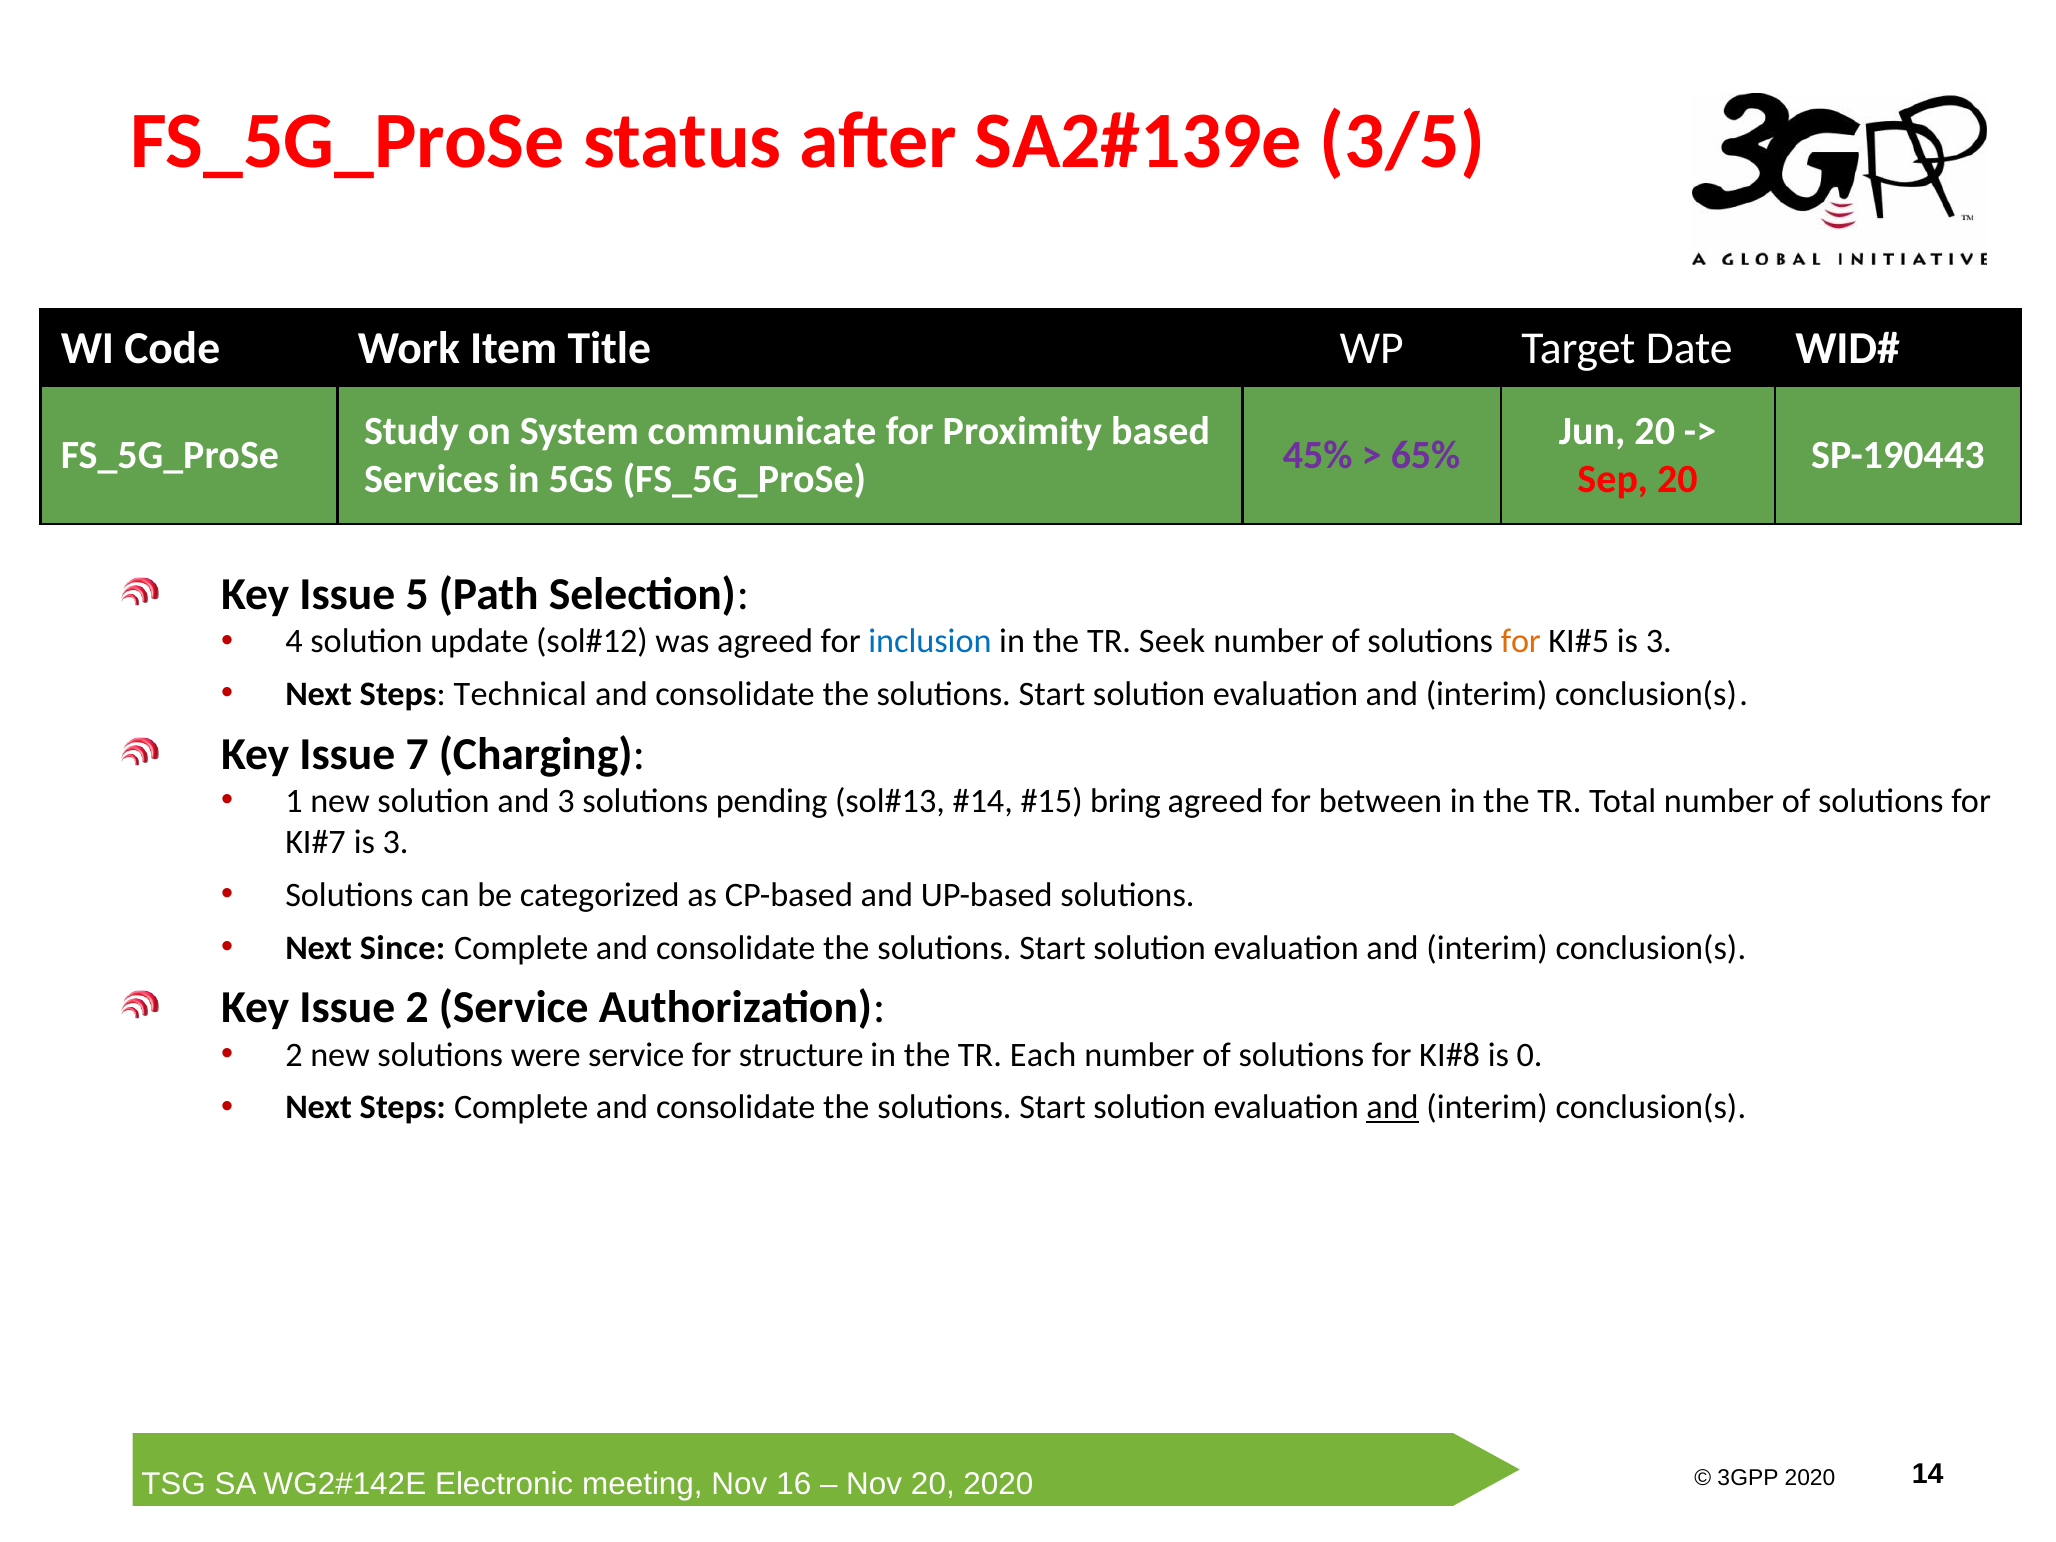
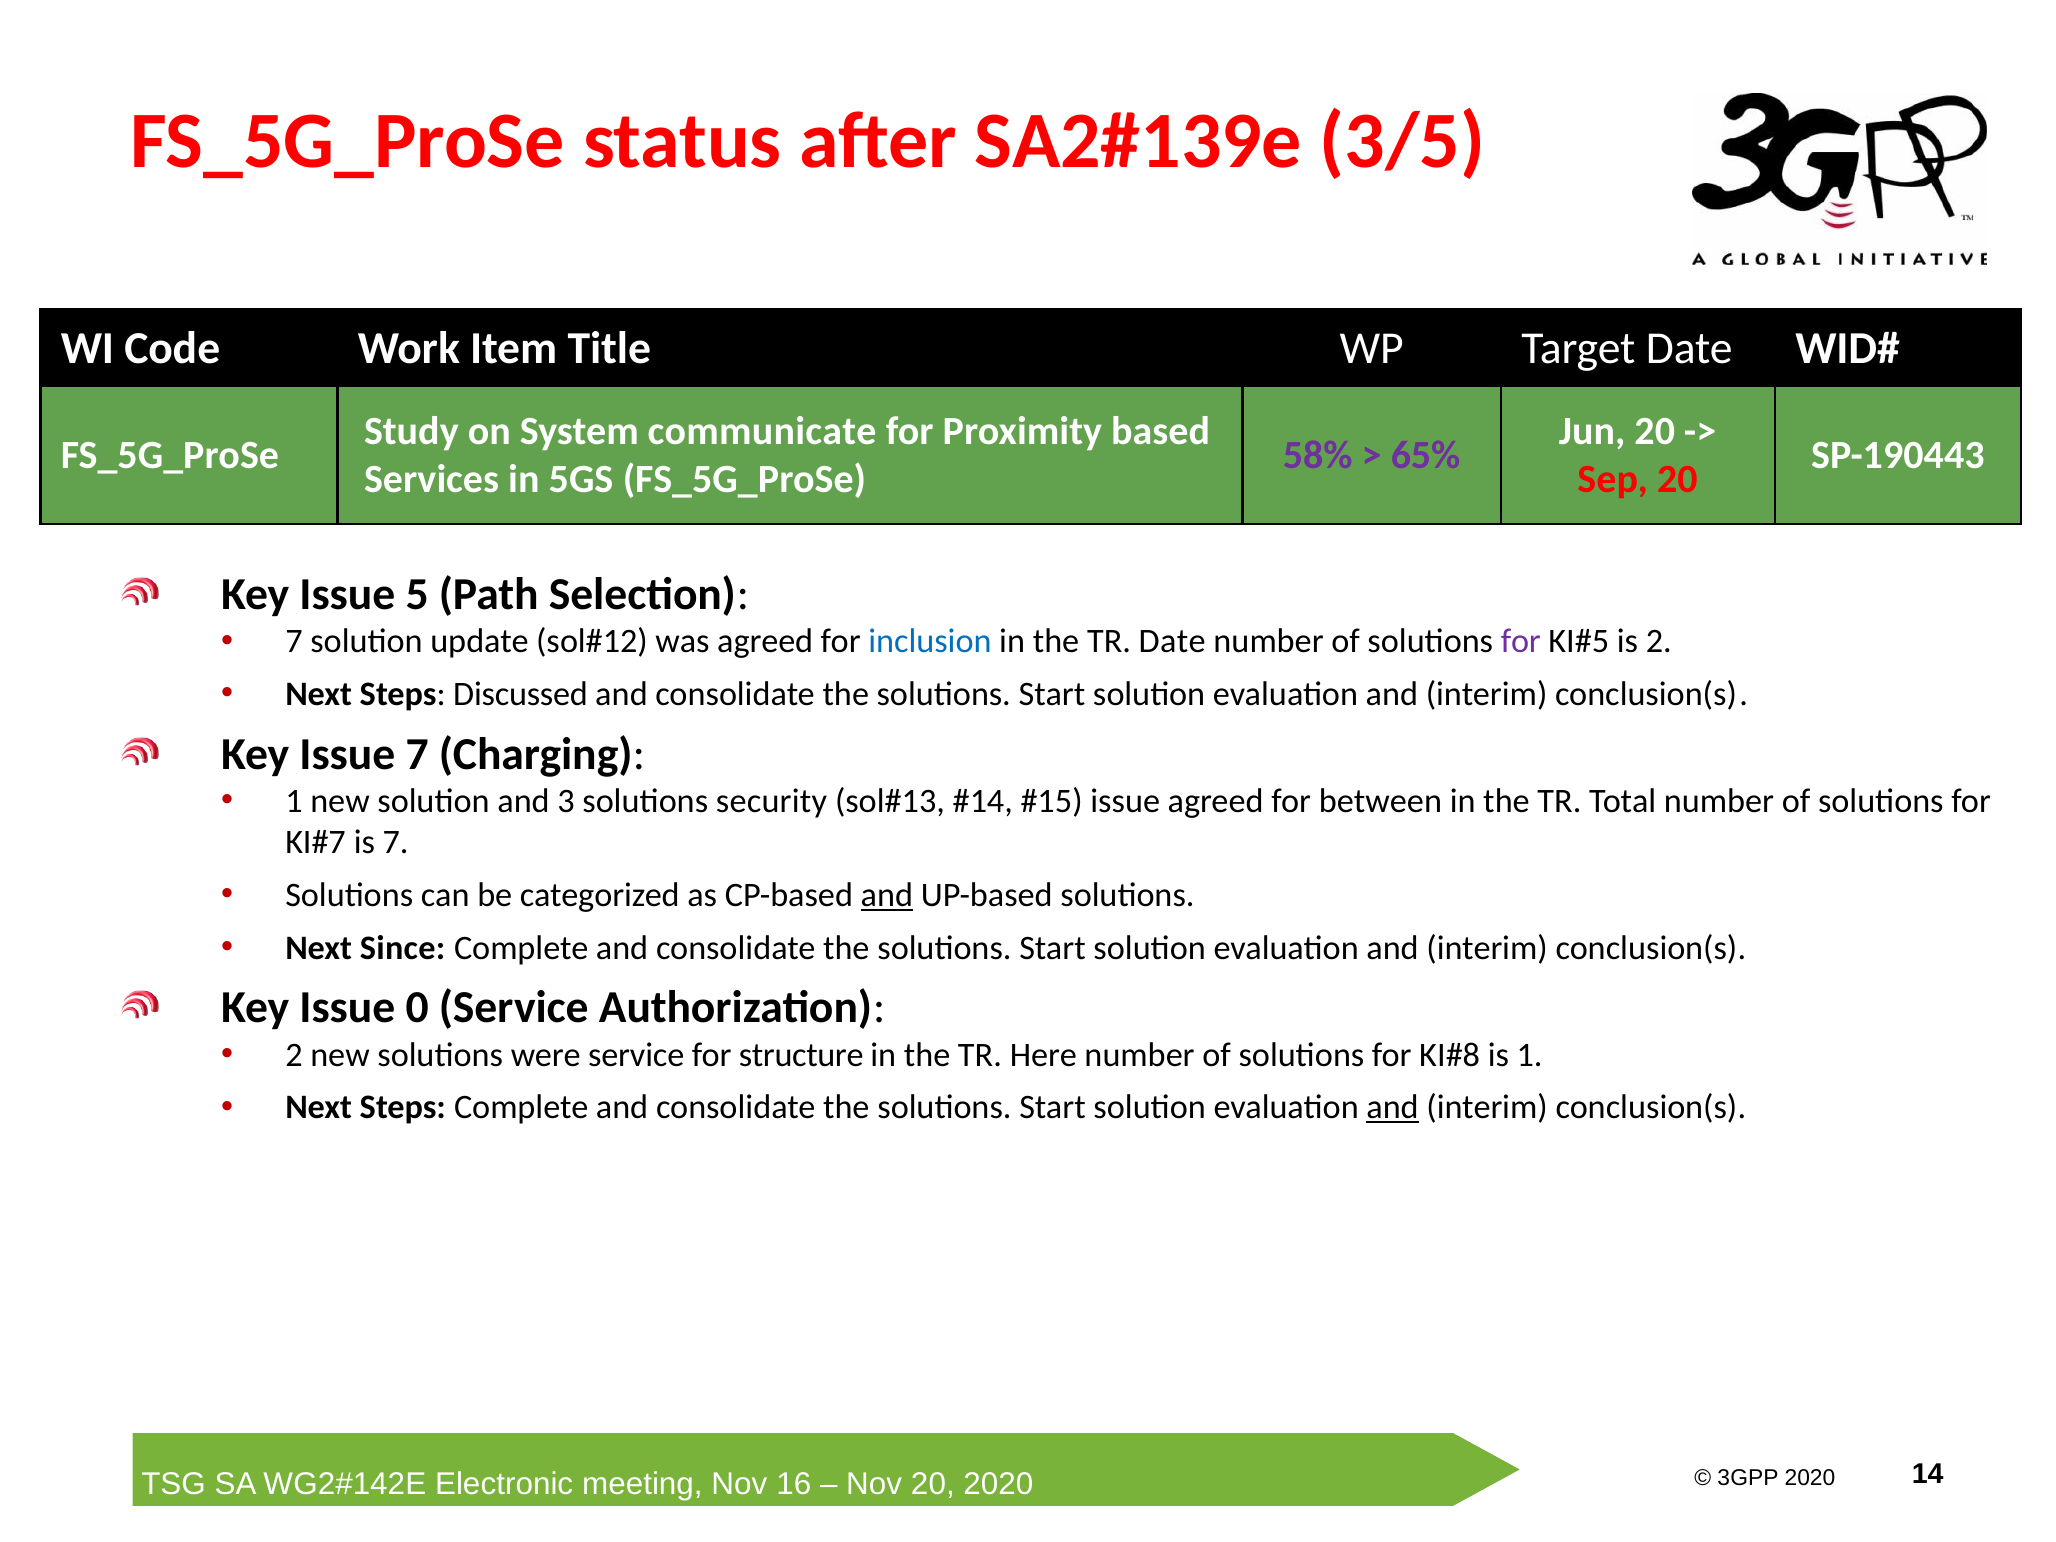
45%: 45% -> 58% (1318, 455)
4: 4 -> 7 (294, 642)
TR Seek: Seek -> Date (1172, 642)
for colour: orange -> purple (1521, 642)
3: 3 -> 2 (1659, 642)
Technical: Technical -> Discussed (521, 694)
pending: pending -> security (772, 802)
bring: bring -> issue (1125, 802)
3: 3 -> 7 (396, 843)
and underline: none -> present (887, 895)
Issue 2: 2 -> 0 (417, 1008)
Each: Each -> Here (1043, 1055)
is 0: 0 -> 1 (1530, 1055)
